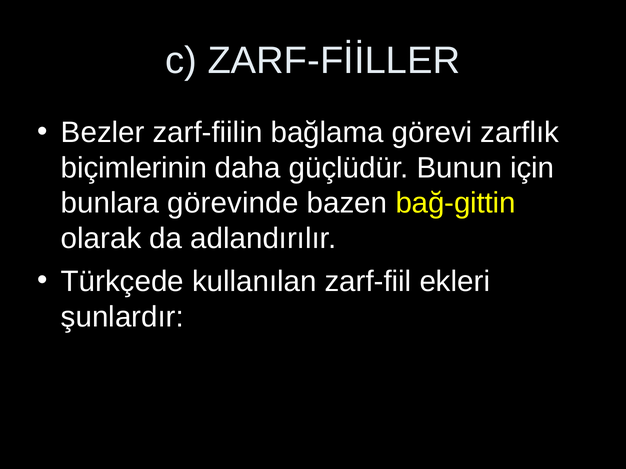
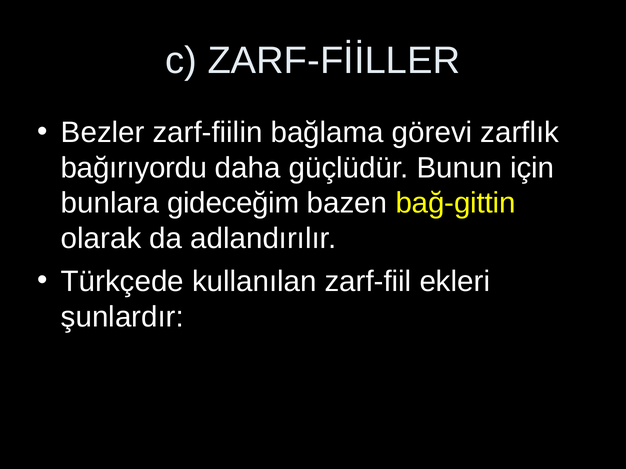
biçimlerinin: biçimlerinin -> bağırıyordu (134, 168)
görevinde: görevinde -> gideceğim (233, 203)
